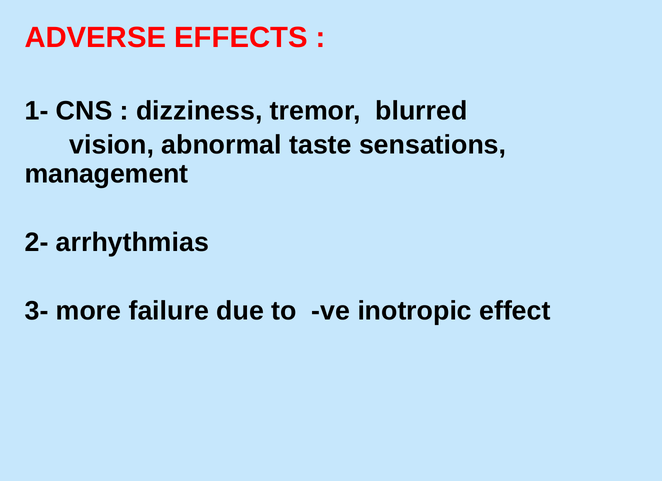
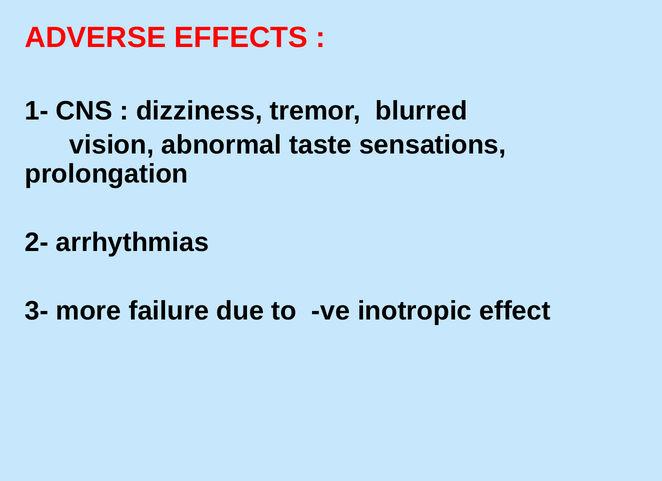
management: management -> prolongation (106, 174)
